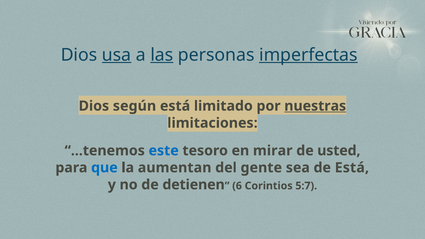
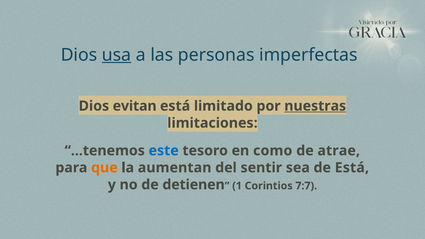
las underline: present -> none (162, 55)
imperfectas underline: present -> none (308, 55)
según: según -> evitan (135, 106)
mirar: mirar -> como (273, 151)
usted: usted -> atrae (339, 151)
que colour: blue -> orange (104, 168)
gente: gente -> sentir (261, 168)
6: 6 -> 1 (237, 186)
5:7: 5:7 -> 7:7 (306, 186)
